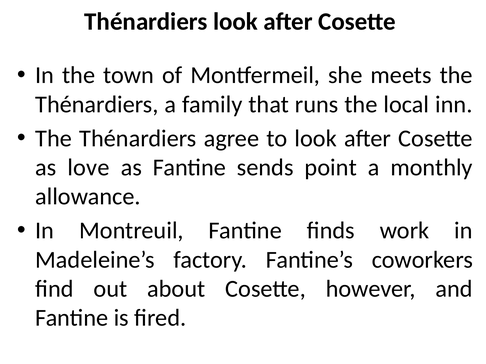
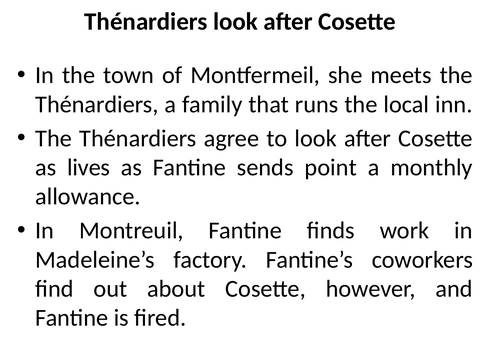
love: love -> lives (89, 168)
